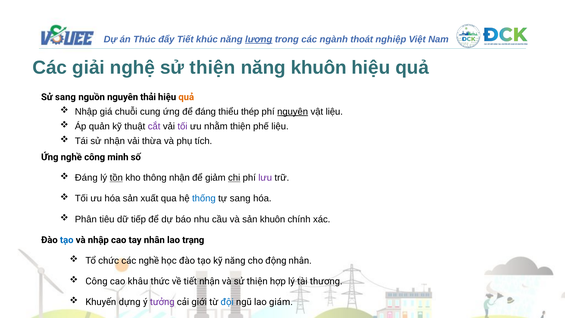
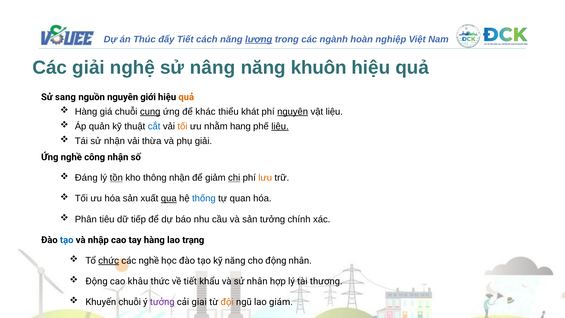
khúc: khúc -> cách (207, 39)
thoát: thoát -> hoàn (362, 39)
thiện: thiện -> nâng (212, 68)
thải: thải -> giới (148, 97)
Nhập: Nhập -> Hàng (86, 112)
cung underline: none -> present (150, 112)
để đáng: đáng -> khác (205, 112)
thép: thép -> khát (250, 112)
cắt colour: purple -> blue (154, 126)
tối colour: purple -> orange (182, 126)
nhằm thiện: thiện -> hang (240, 126)
liệu underline: none -> present (280, 126)
phụ tích: tích -> giải (203, 141)
công minh: minh -> nhận (118, 157)
lưu colour: purple -> orange (265, 178)
qua underline: none -> present (169, 198)
tự sang: sang -> quan (240, 198)
sản khuôn: khuôn -> tưởng (273, 219)
tay nhân: nhân -> hàng (154, 240)
chức underline: none -> present (109, 261)
Công: Công -> Động (97, 281)
tiết nhận: nhận -> khẩu (209, 281)
và sử thiện: thiện -> nhân (257, 281)
Khuyến dựng: dựng -> chuỗi (130, 302)
giới: giới -> giai (199, 302)
đội colour: blue -> orange (227, 302)
